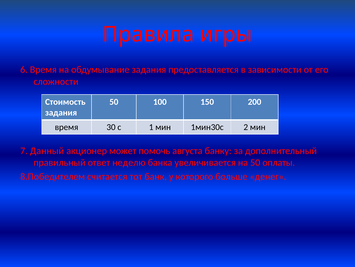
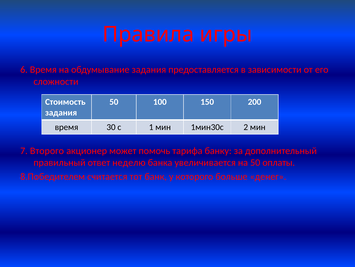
Данный: Данный -> Второго (47, 150)
августа: августа -> тарифа (187, 150)
